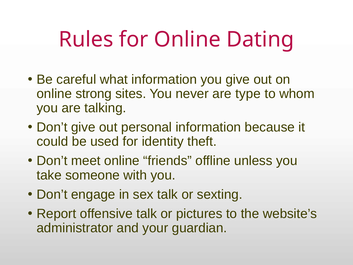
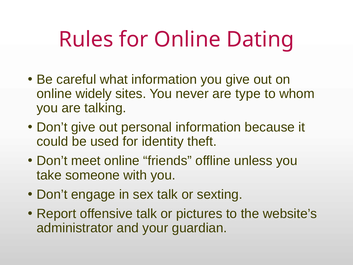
strong: strong -> widely (94, 94)
